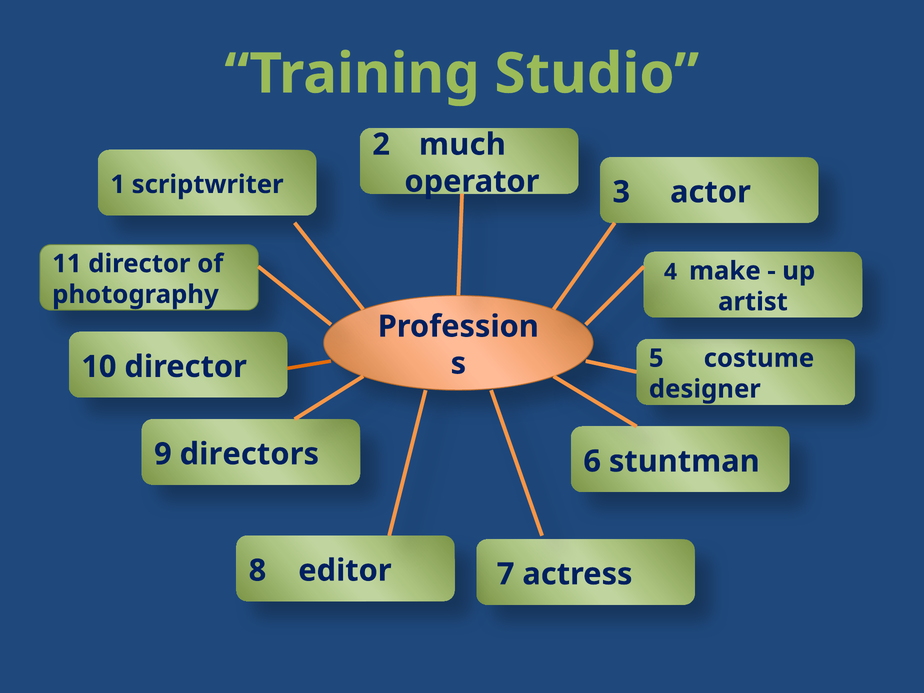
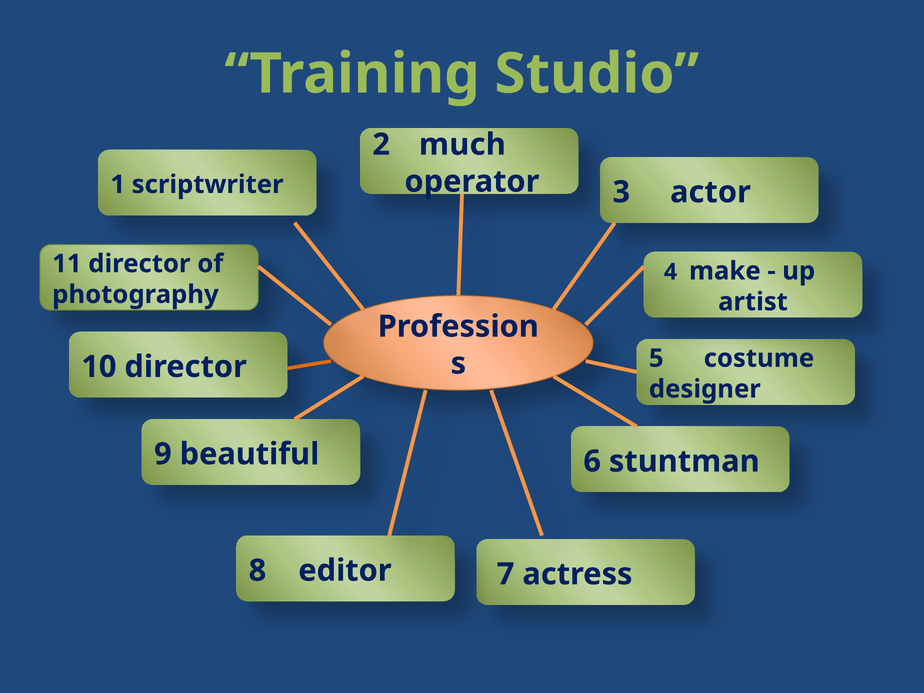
directors: directors -> beautiful (249, 454)
